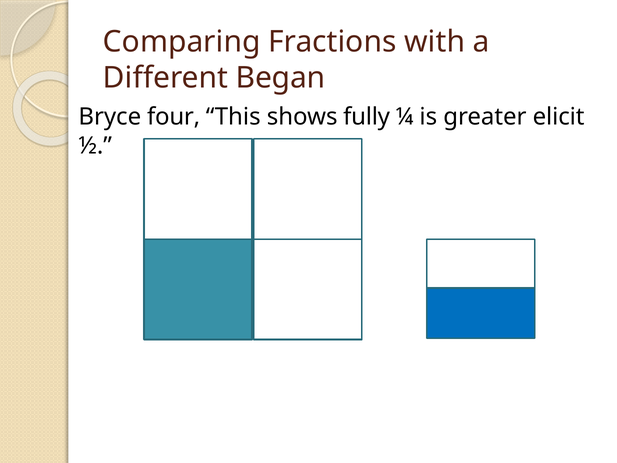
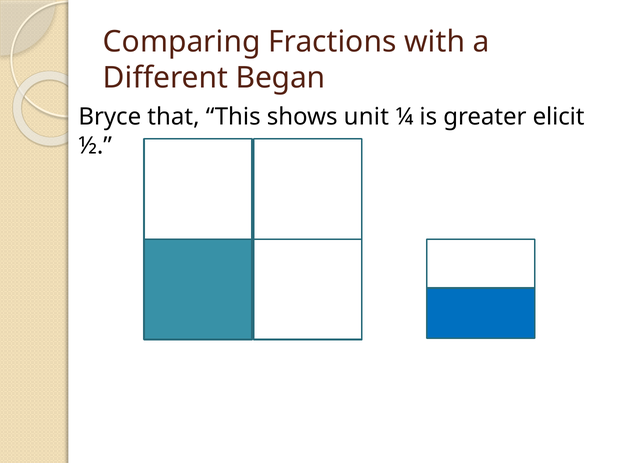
four: four -> that (173, 117)
fully: fully -> unit (366, 117)
